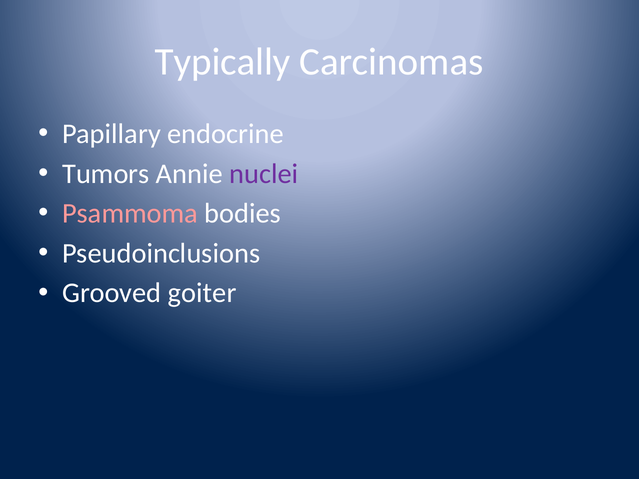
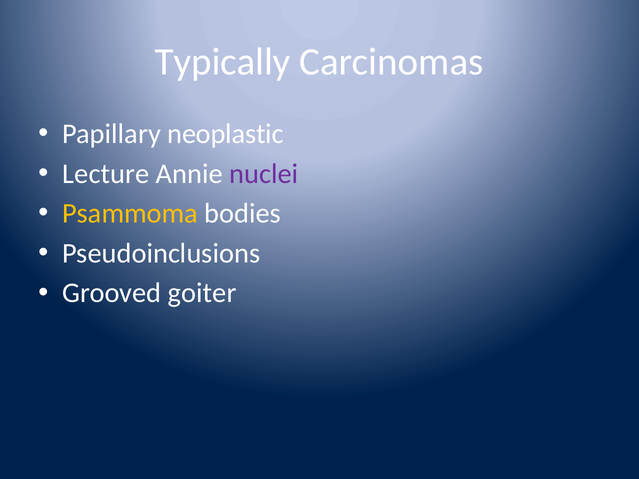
endocrine: endocrine -> neoplastic (226, 134)
Tumors: Tumors -> Lecture (106, 174)
Psammoma colour: pink -> yellow (130, 214)
